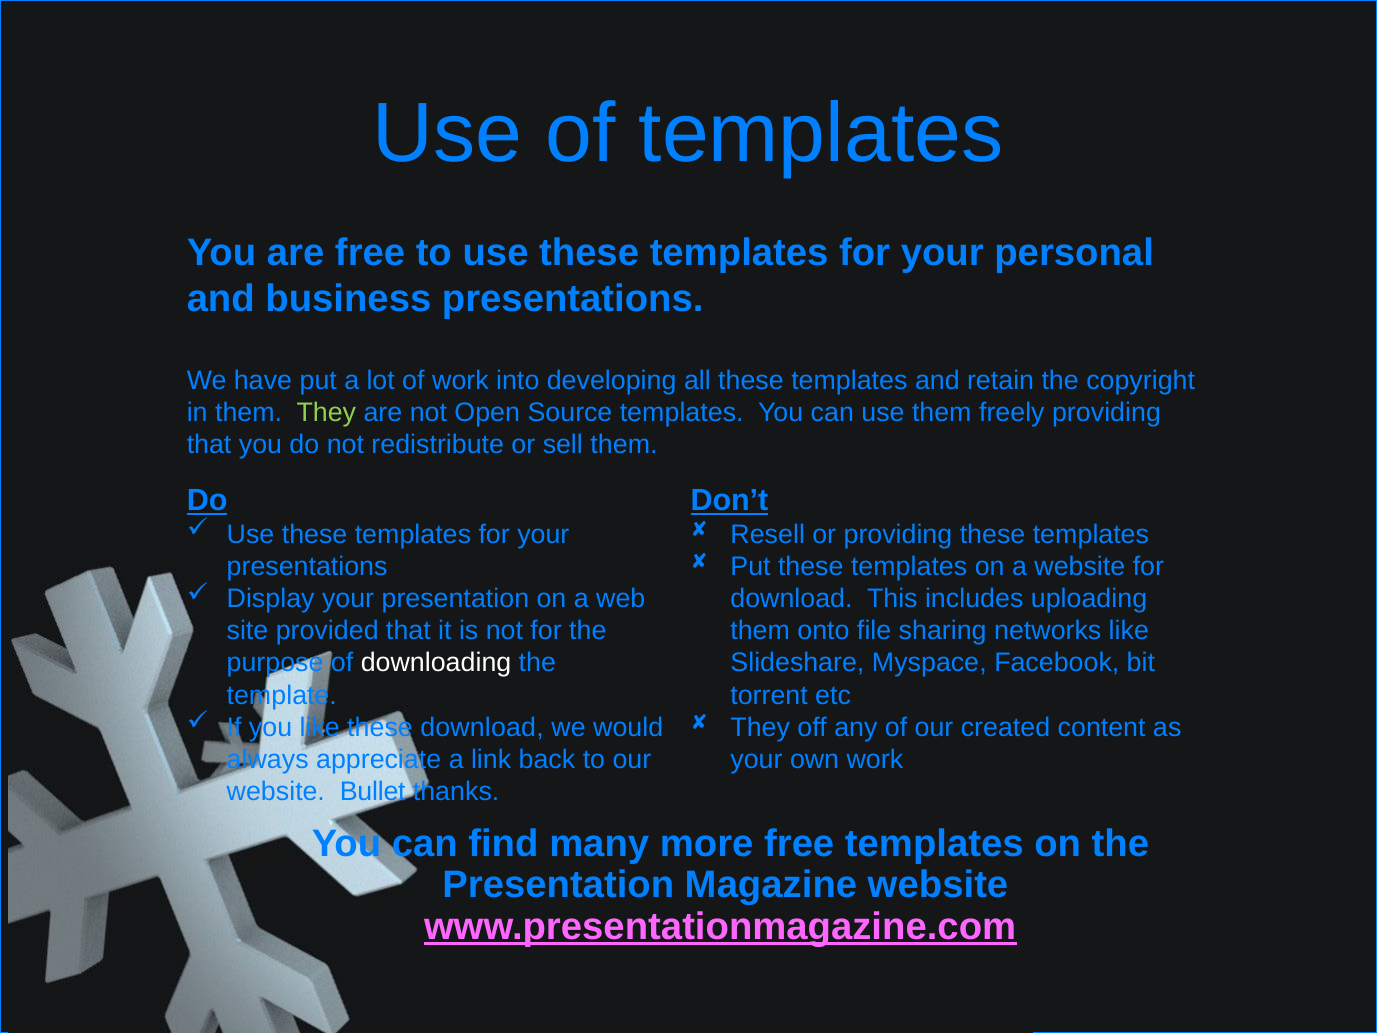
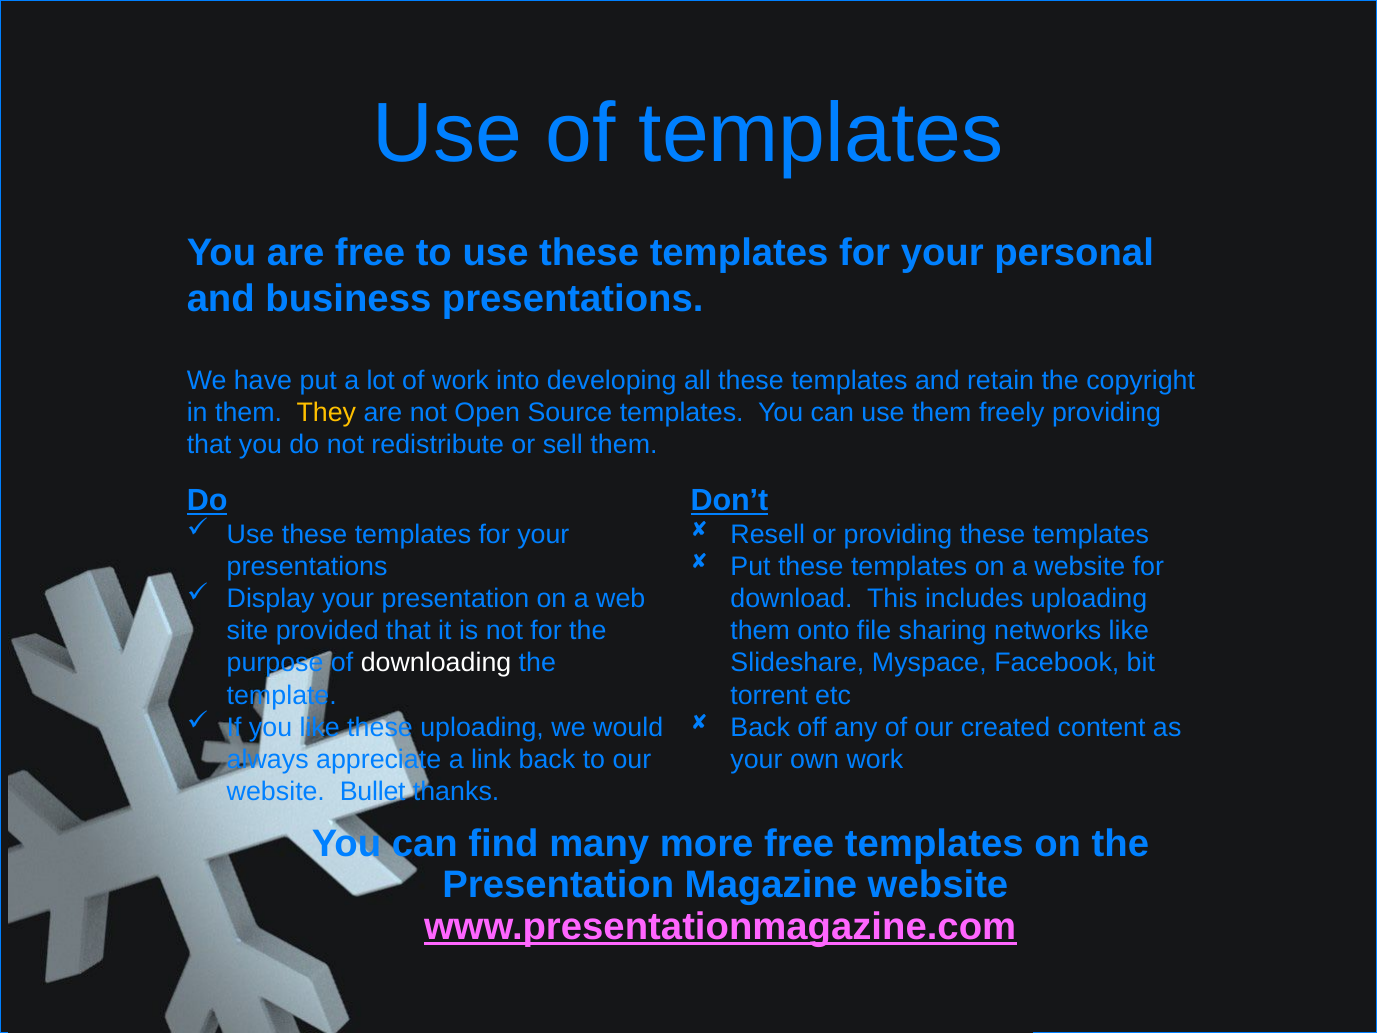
They colour: light green -> yellow (326, 412)
these download: download -> uploading (482, 727)
They: They -> Back (760, 727)
